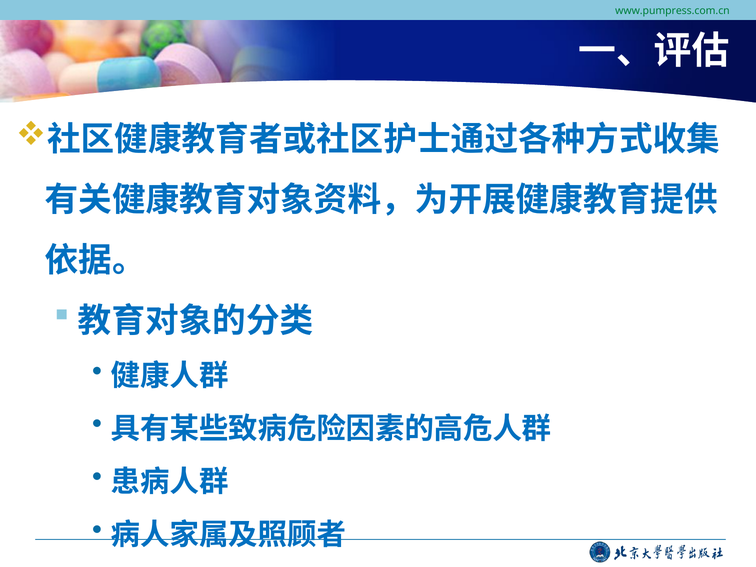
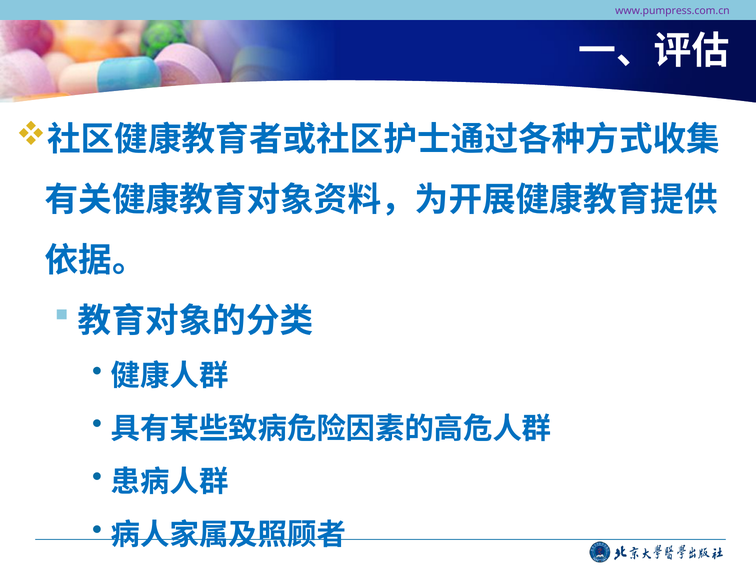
www.pumpress.com.cn colour: green -> purple (672, 11)
